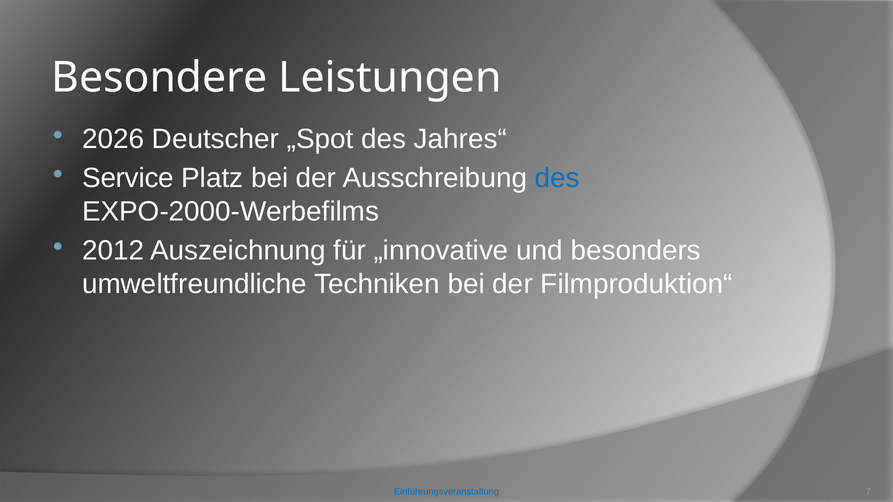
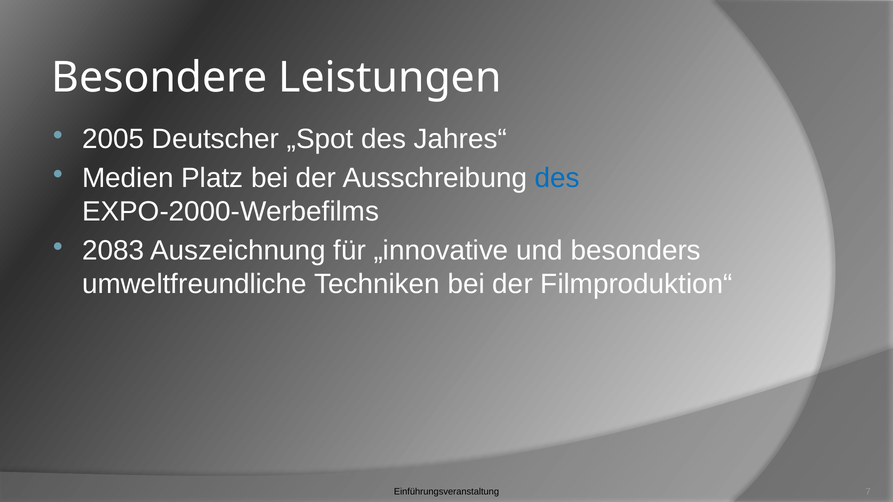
2026: 2026 -> 2005 (113, 139)
Service: Service -> Medien (128, 178)
2012: 2012 -> 2083 (113, 251)
Einführungsveranstaltung colour: blue -> black (447, 492)
